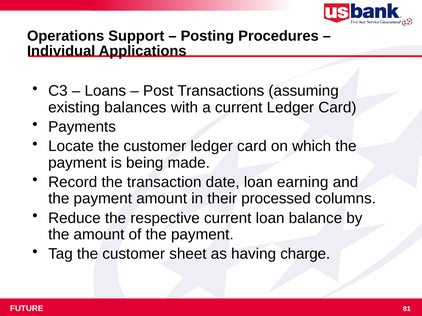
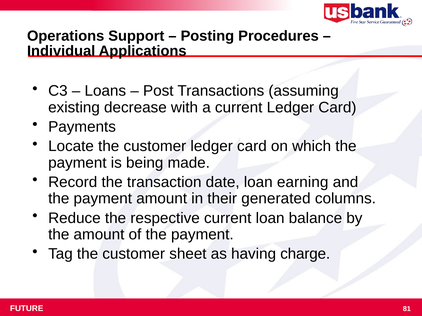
balances: balances -> decrease (135, 108)
processed: processed -> generated (276, 199)
